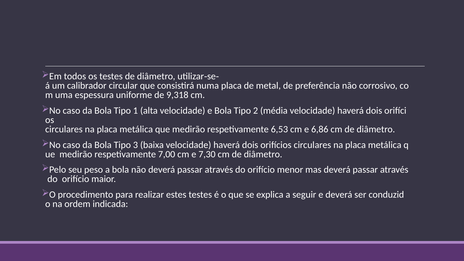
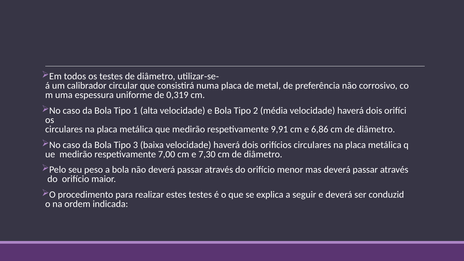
9,318: 9,318 -> 0,319 (177, 95)
6,53: 6,53 -> 9,91 (279, 129)
